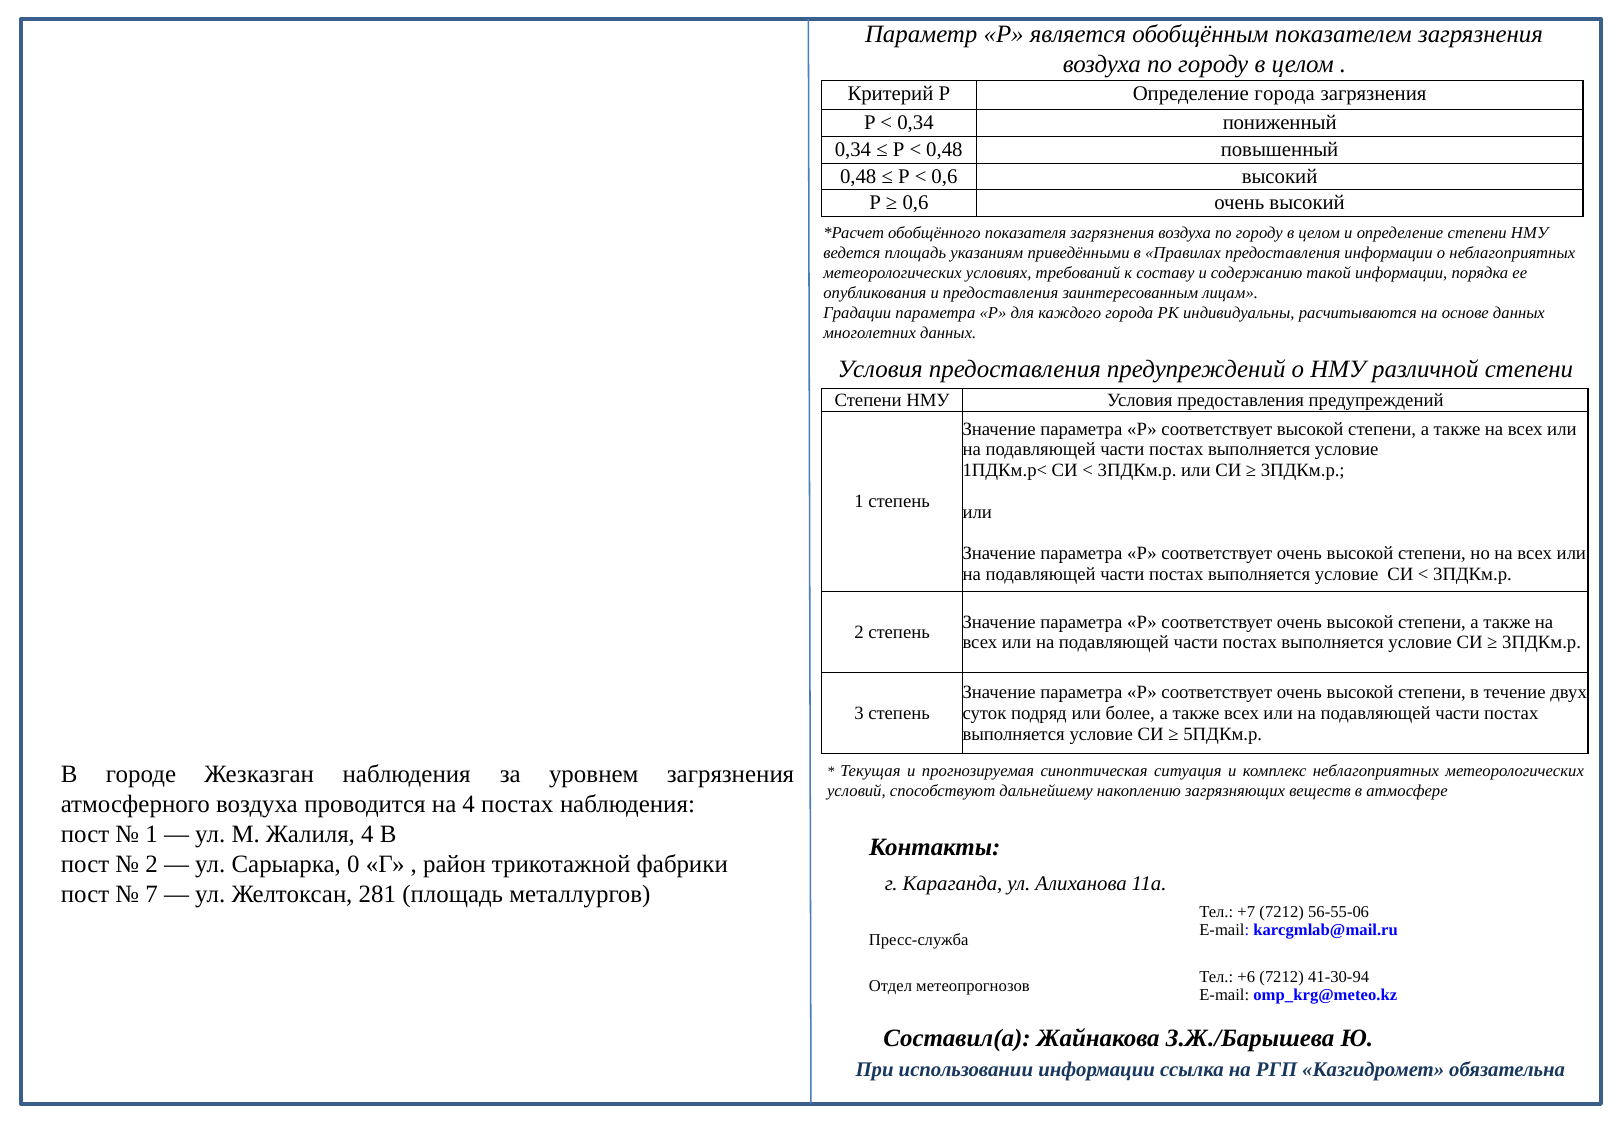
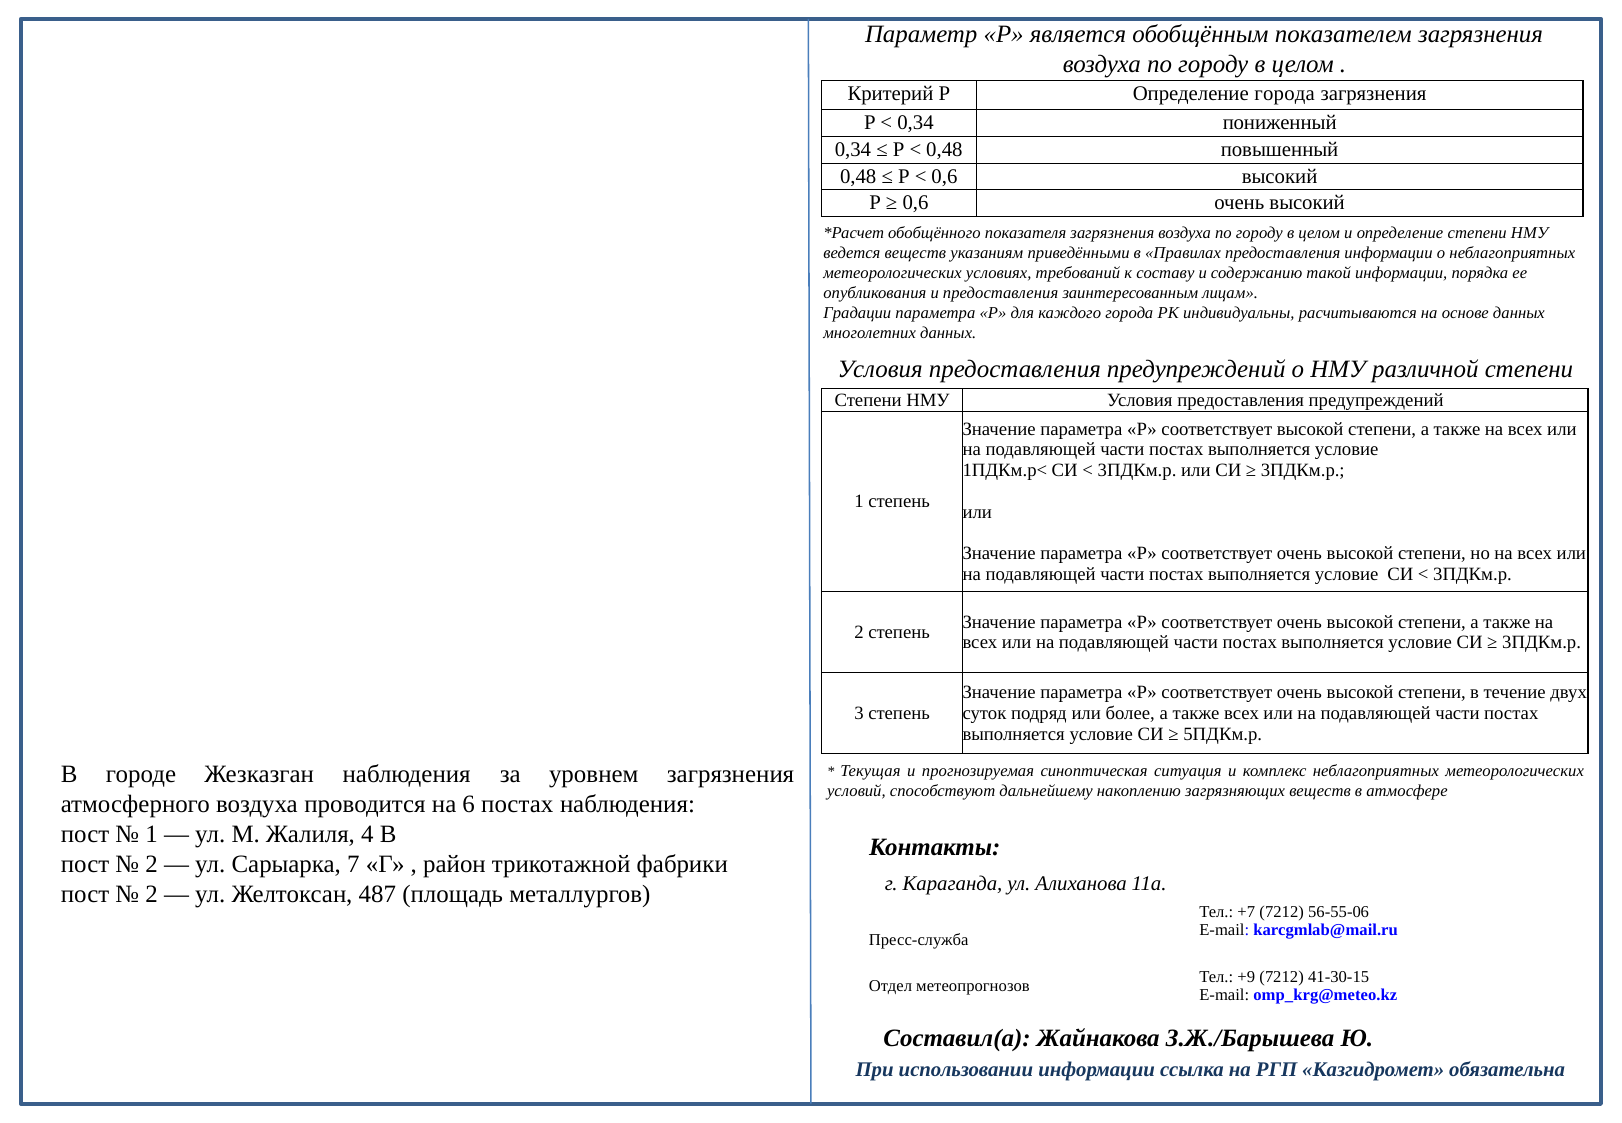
ведется площадь: площадь -> веществ (915, 253)
на 4: 4 -> 6 (469, 804)
0: 0 -> 7 (353, 864)
7: 7 -> 2 (152, 894)
281: 281 -> 487 (377, 894)
+6: +6 -> +9 (1246, 977)
41-30-94: 41-30-94 -> 41-30-15 (1339, 977)
